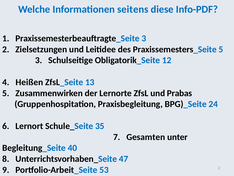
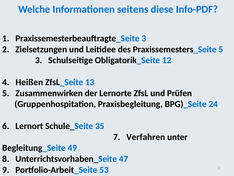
Prabas: Prabas -> Prüfen (179, 93)
Gesamten: Gesamten -> Verfahren (146, 137)
40: 40 -> 49 (72, 148)
